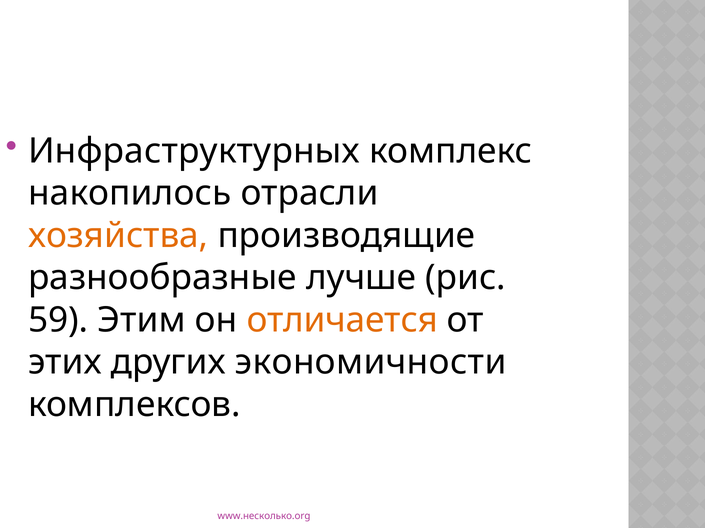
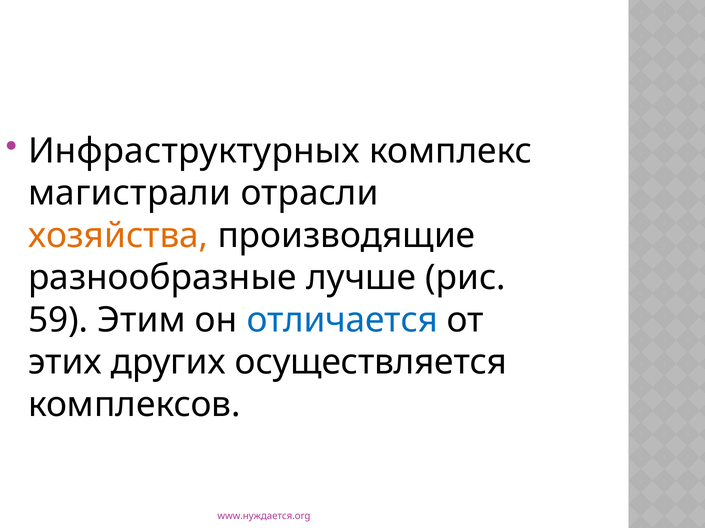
накопилось: накопилось -> магистрали (130, 193)
отличается colour: orange -> blue (342, 320)
экономичности: экономичности -> осуществляется (371, 363)
www.несколько.org: www.несколько.org -> www.нуждается.org (264, 517)
